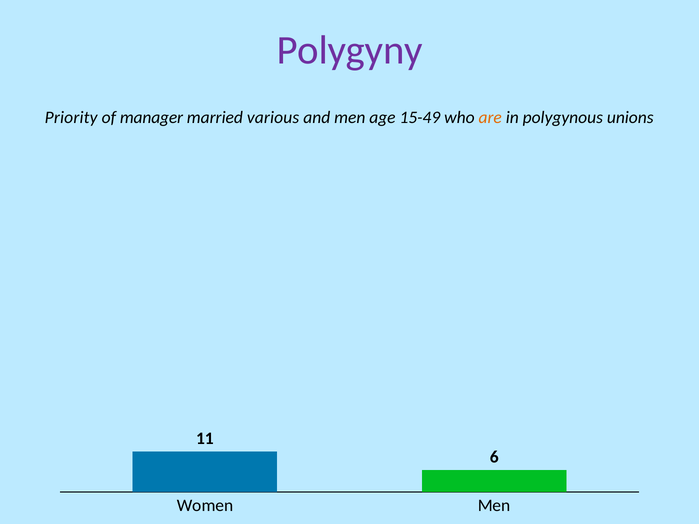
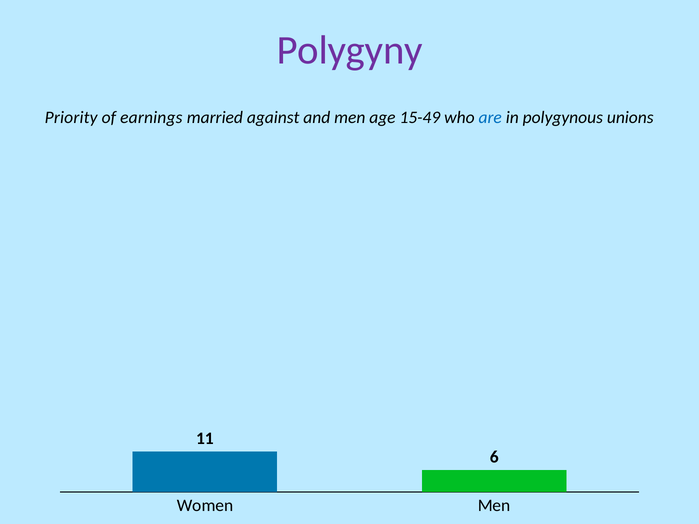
manager: manager -> earnings (151, 118)
various: various -> against (273, 118)
are colour: orange -> blue (490, 118)
